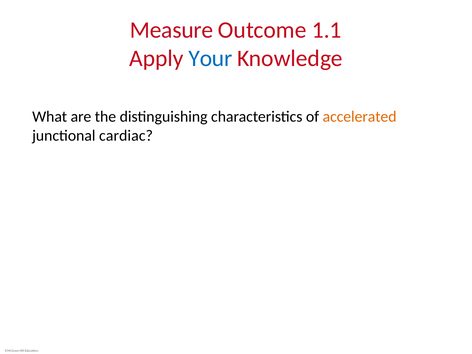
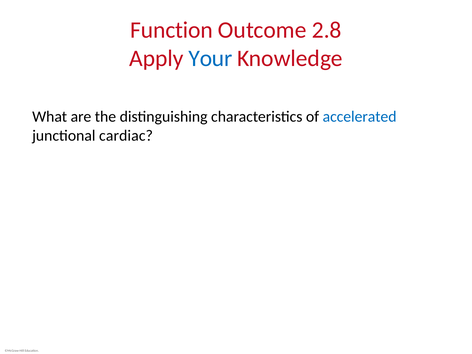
Measure: Measure -> Function (172, 30)
1.1: 1.1 -> 2.8 (327, 30)
accelerated colour: orange -> blue (360, 117)
